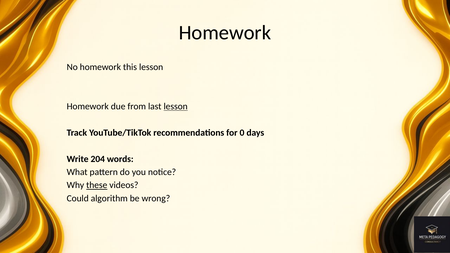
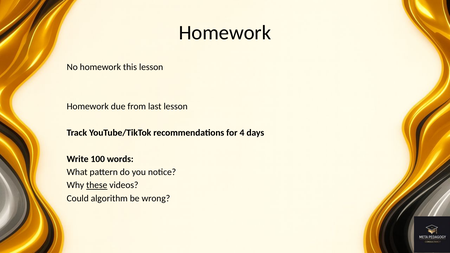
lesson underline: present -> none (176, 106)
0: 0 -> 4 (242, 133)
204: 204 -> 100 (98, 159)
